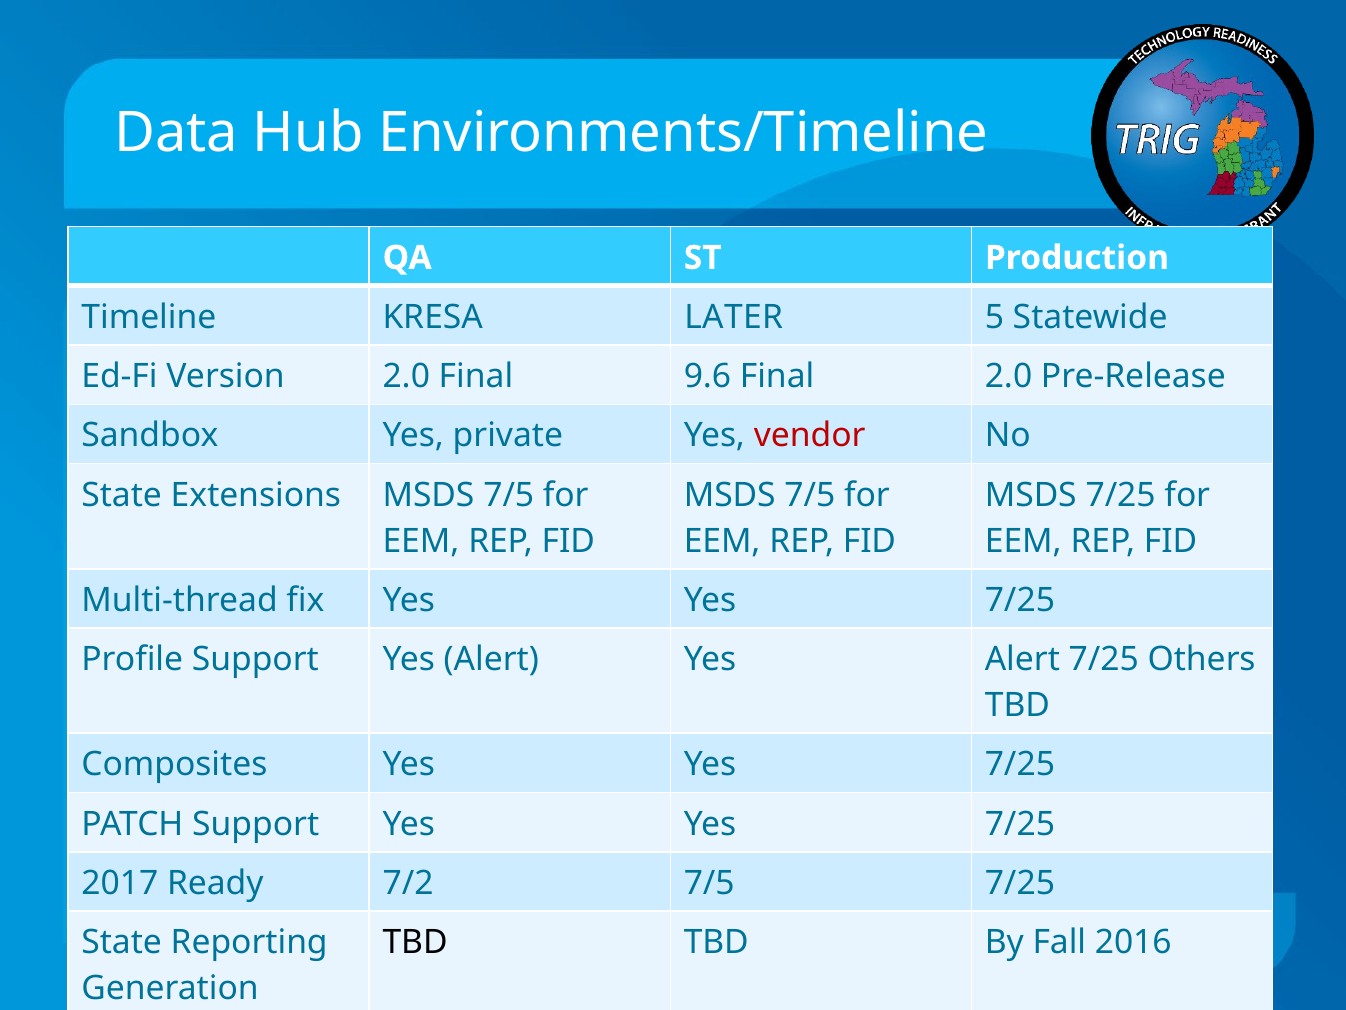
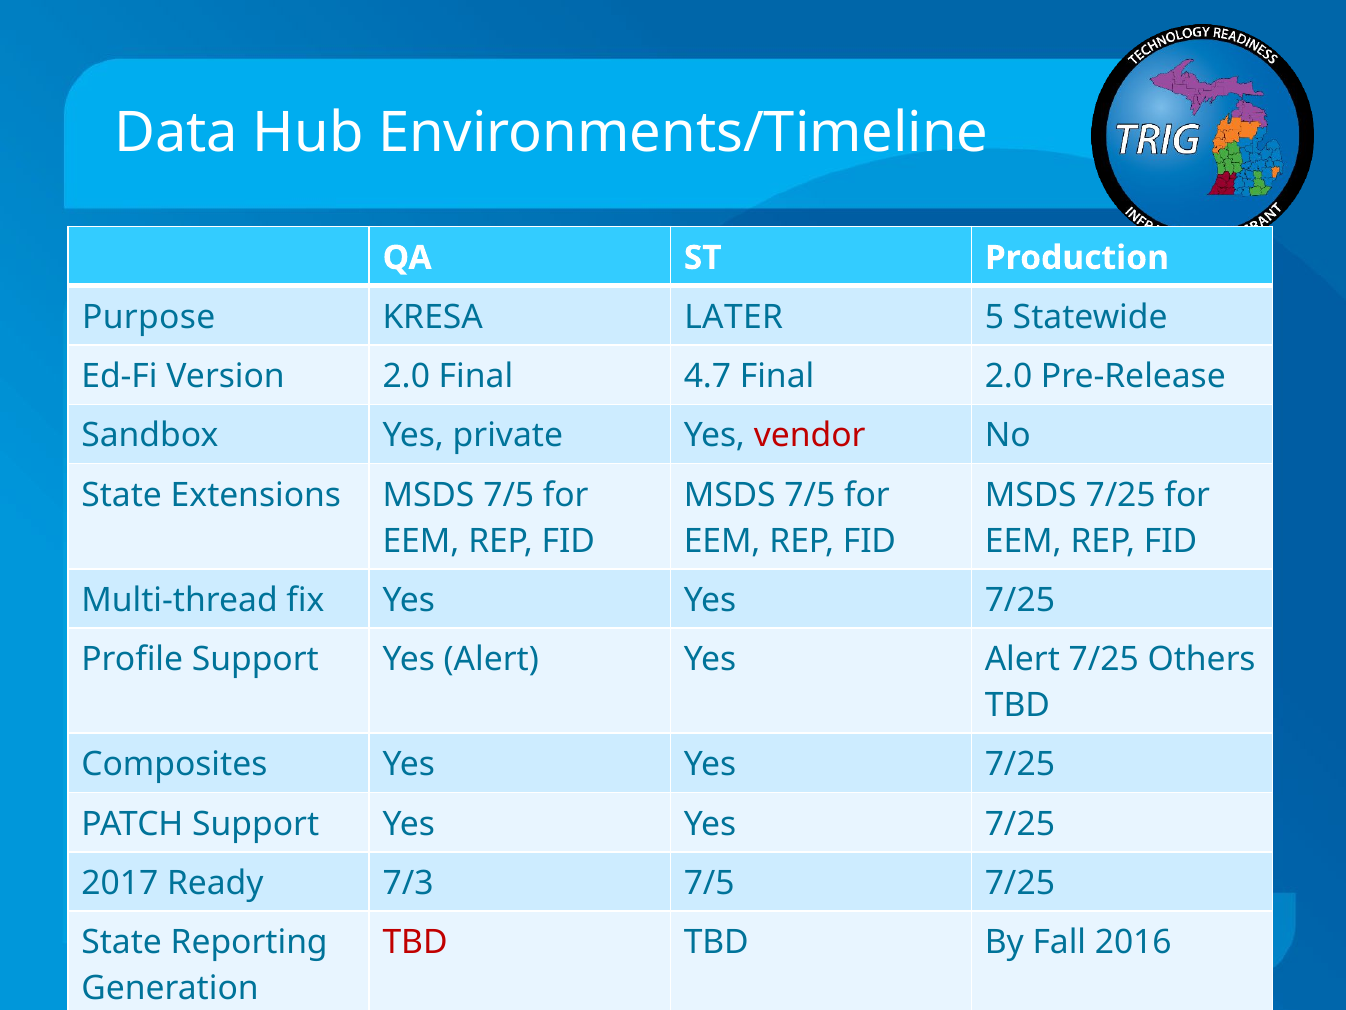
Timeline: Timeline -> Purpose (149, 317)
9.6: 9.6 -> 4.7 (707, 376)
7/2: 7/2 -> 7/3 (408, 883)
TBD colour: black -> red (415, 942)
